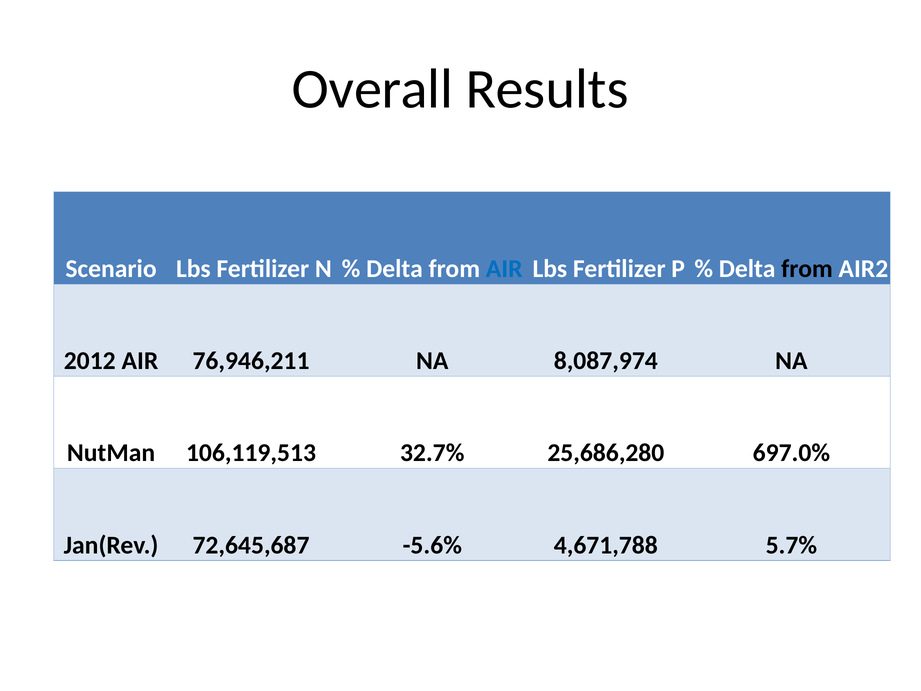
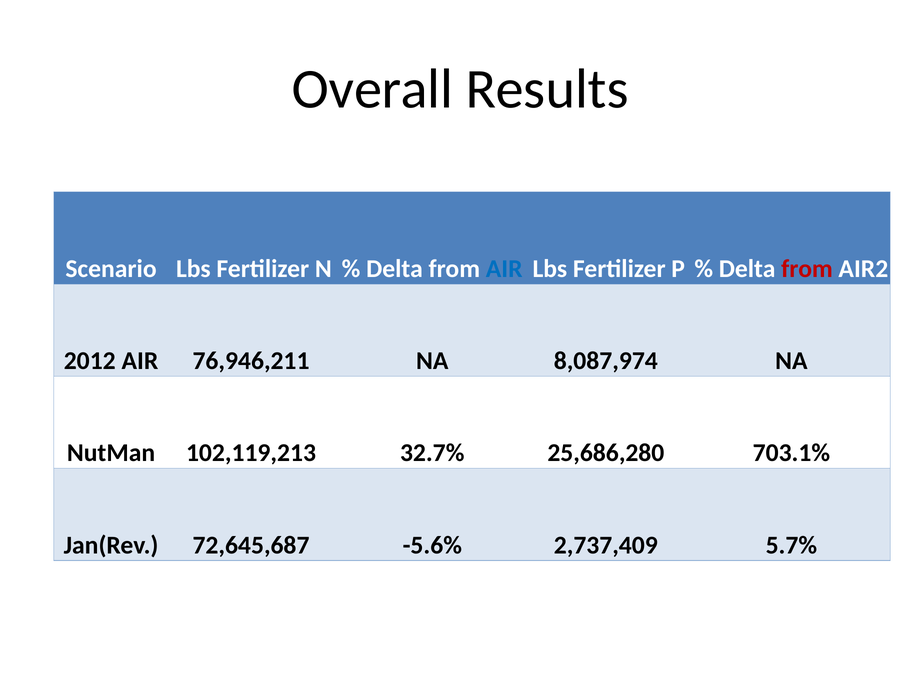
from colour: black -> red (807, 269)
106,119,513: 106,119,513 -> 102,119,213 (251, 453)
697.0%: 697.0% -> 703.1% (791, 453)
4,671,788: 4,671,788 -> 2,737,409 (606, 545)
